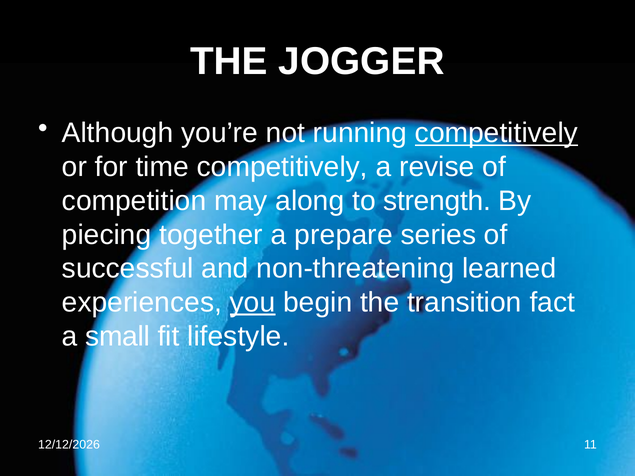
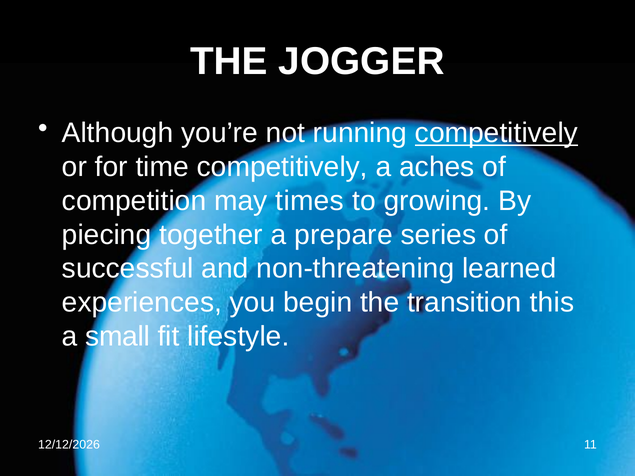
revise: revise -> aches (437, 167)
along: along -> times (310, 201)
strength: strength -> growing (437, 201)
you underline: present -> none (253, 303)
fact: fact -> this (552, 303)
